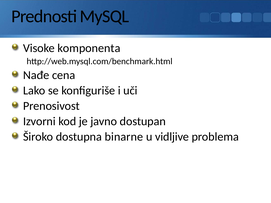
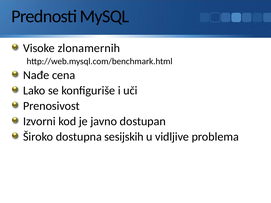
komponenta: komponenta -> zlonamernih (89, 48)
binarne: binarne -> sesijskih (124, 137)
